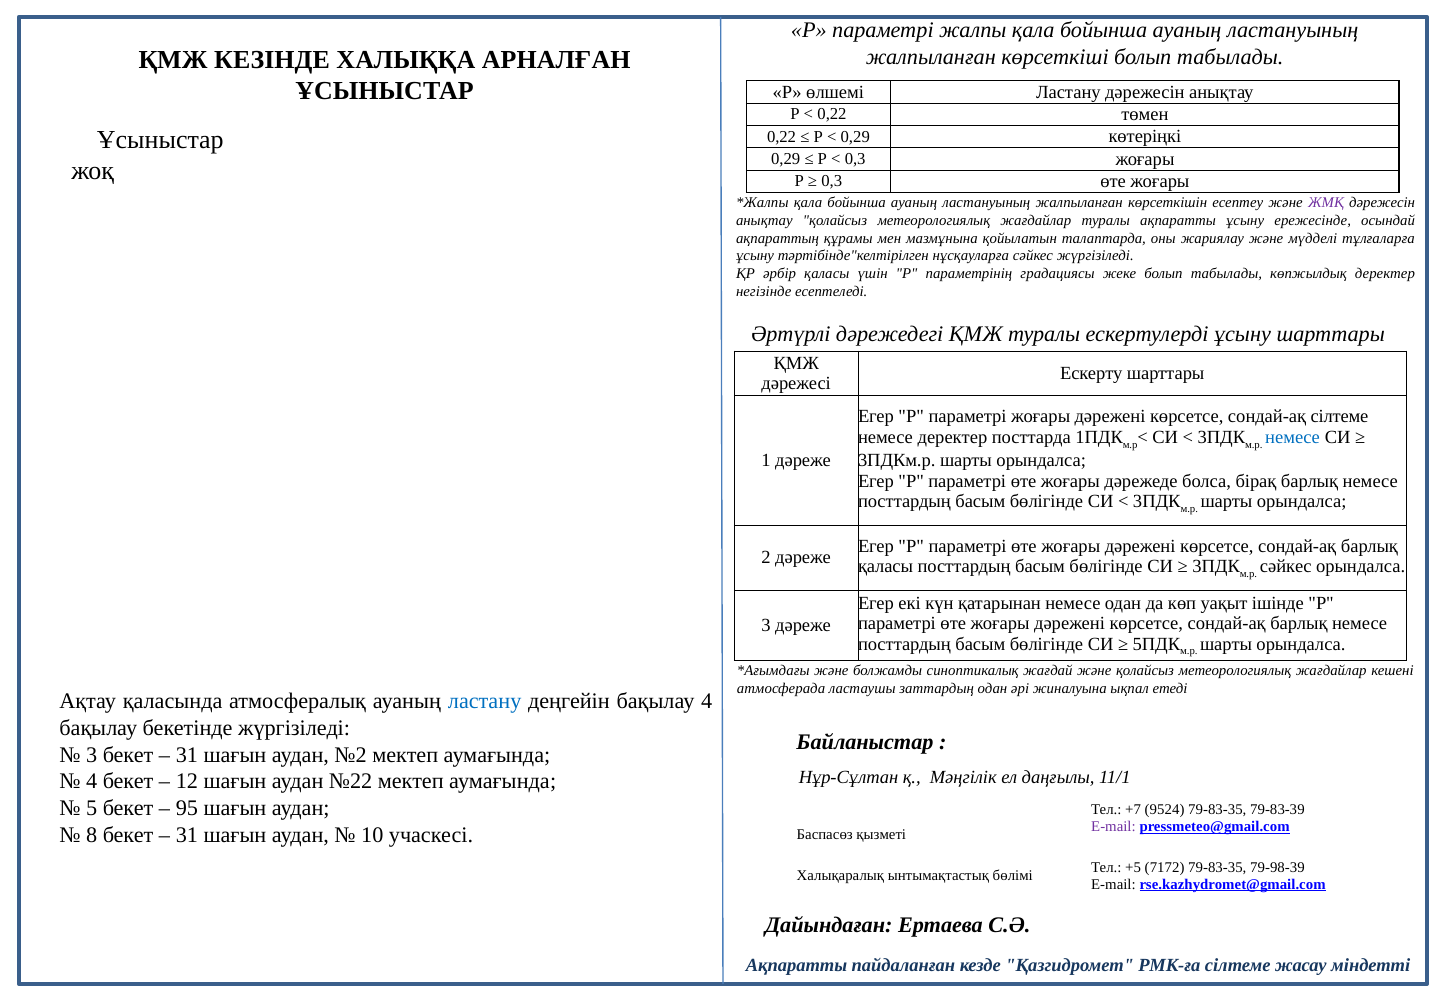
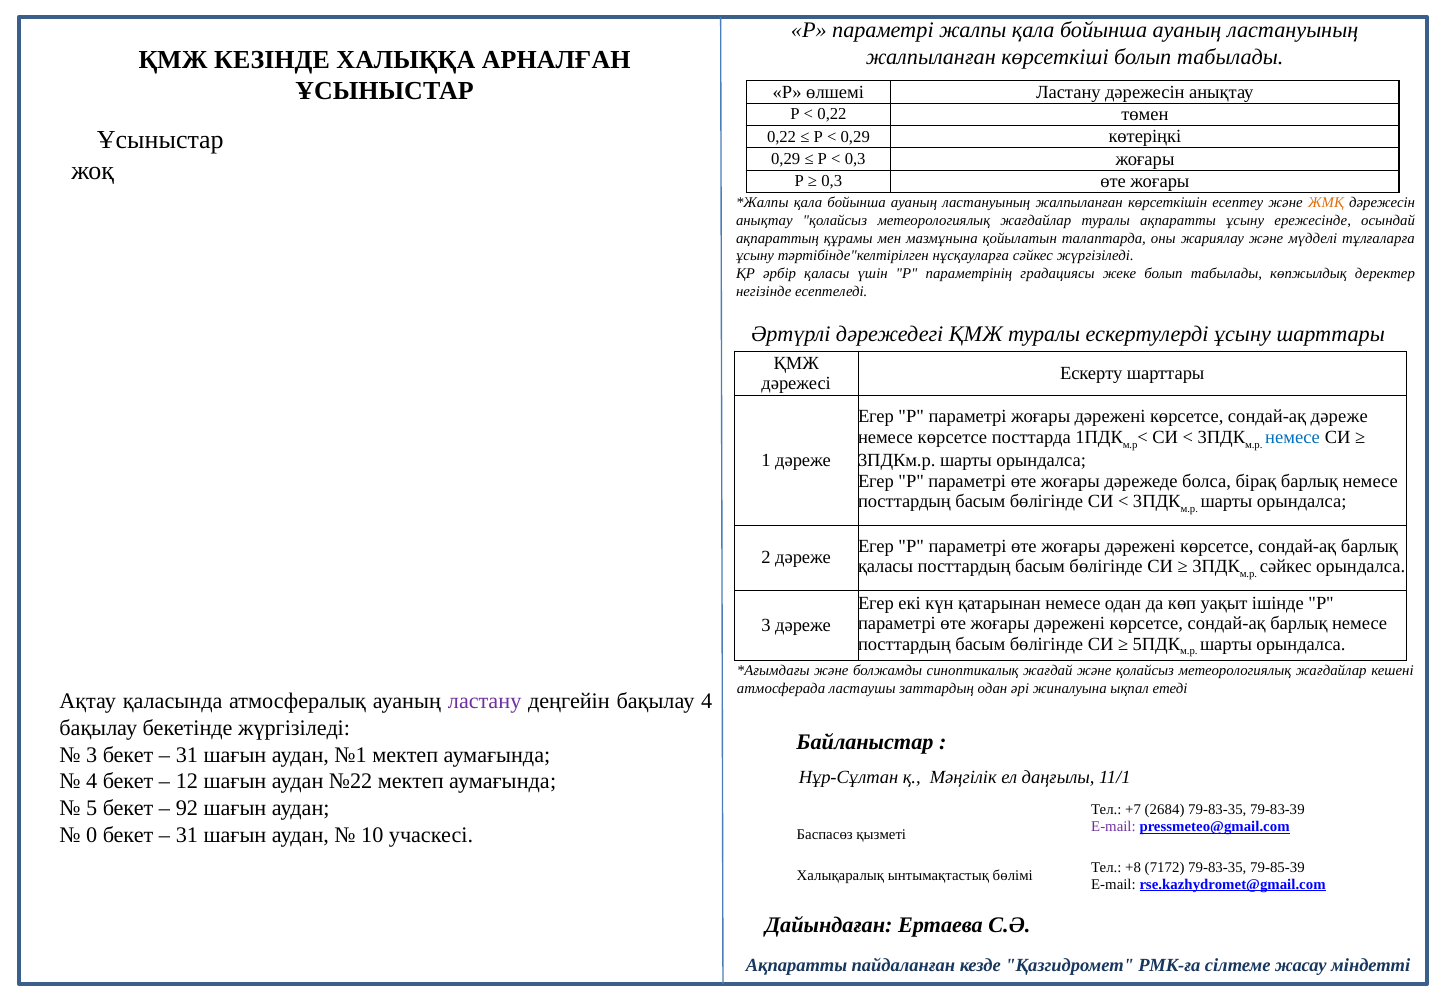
ЖМҚ colour: purple -> orange (1326, 203)
сондай-ақ сілтеме: сілтеме -> дәреже (1339, 417)
немесе деректер: деректер -> көрсетсе (952, 437)
ластану colour: blue -> purple (485, 702)
№2: №2 -> №1 (351, 755)
95: 95 -> 92 (187, 808)
9524: 9524 -> 2684 (1165, 810)
8: 8 -> 0 (92, 835)
+5: +5 -> +8 (1133, 868)
79-98-39: 79-98-39 -> 79-85-39 (1277, 868)
